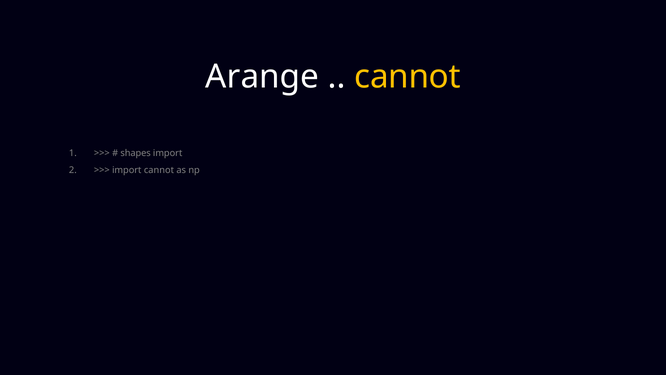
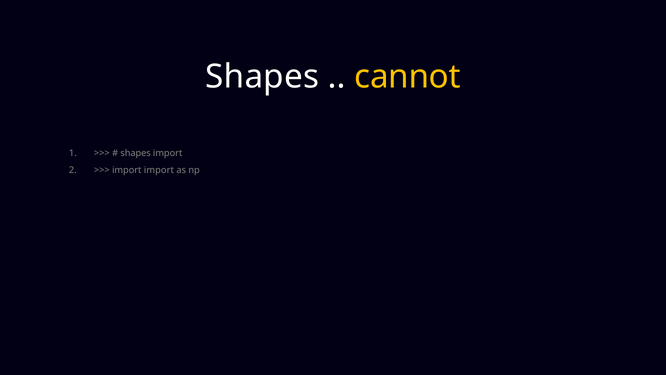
Arange: Arange -> Shapes (262, 77)
import cannot: cannot -> import (159, 170)
